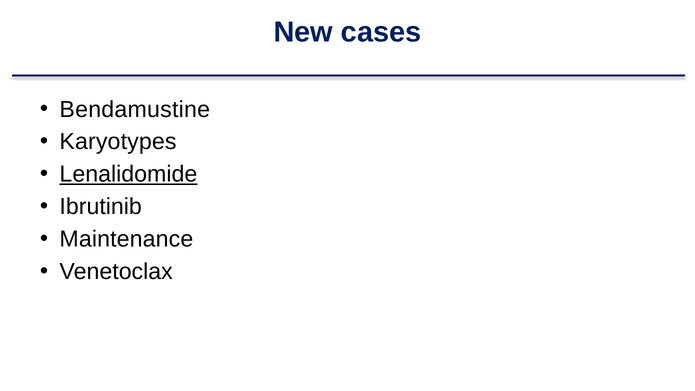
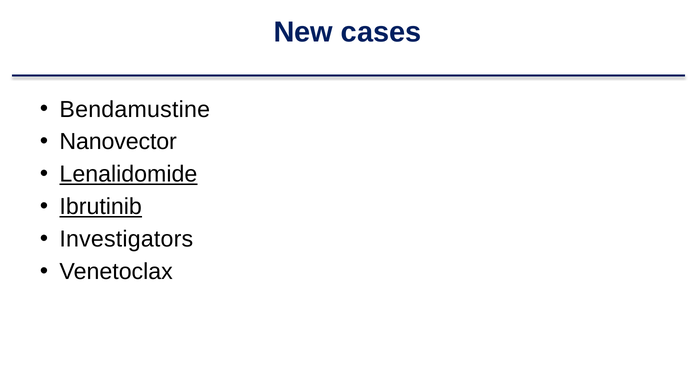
Karyotypes: Karyotypes -> Nanovector (118, 142)
Ibrutinib underline: none -> present (101, 207)
Maintenance: Maintenance -> Investigators (126, 239)
